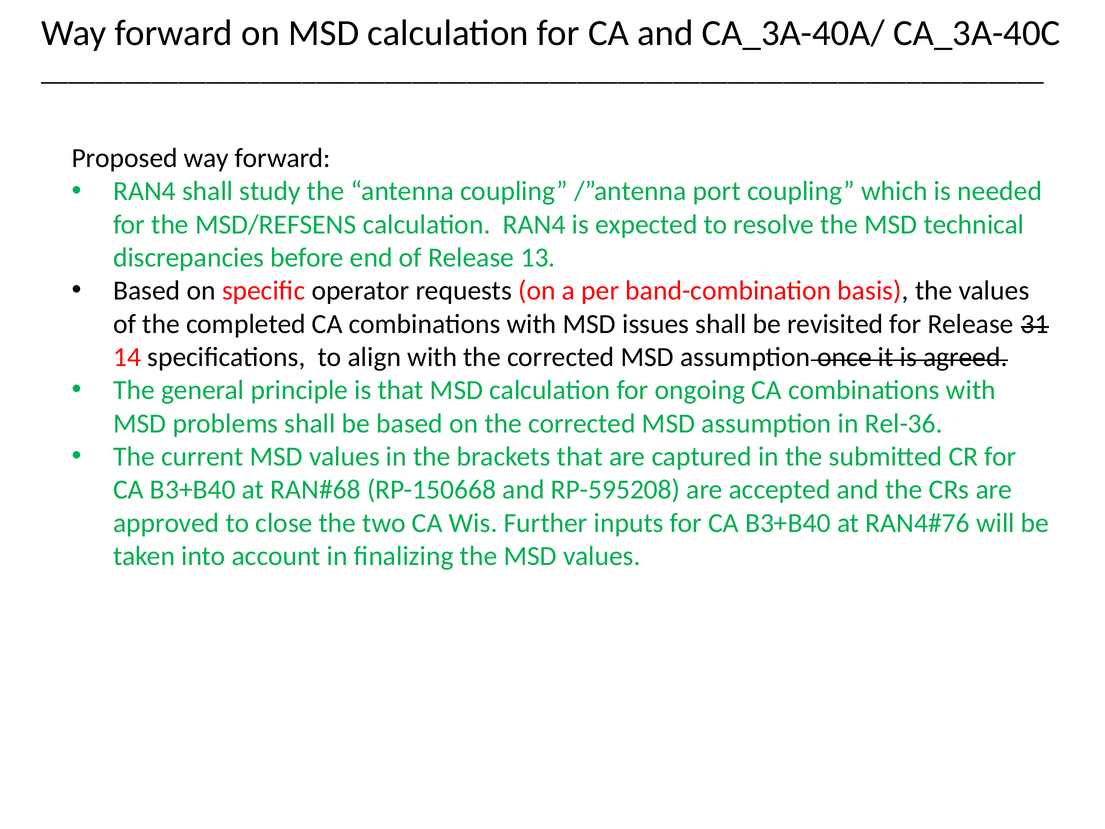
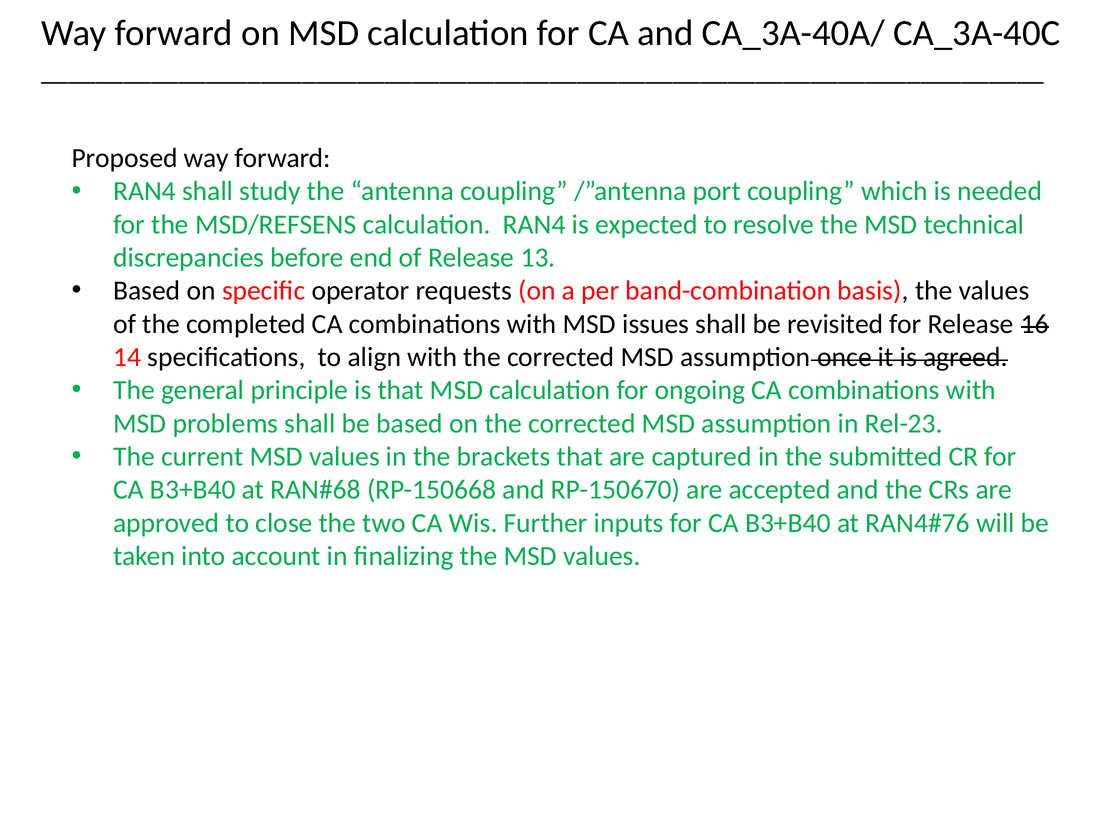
31: 31 -> 16 (1035, 324)
Rel-36: Rel-36 -> Rel-23 (904, 423)
RP-595208: RP-595208 -> RP-150670 (615, 490)
